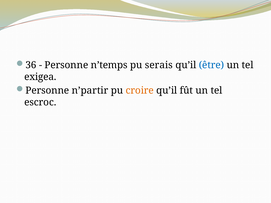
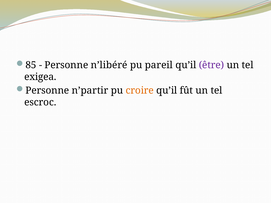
36: 36 -> 85 (31, 65)
n’temps: n’temps -> n’libéré (109, 65)
serais: serais -> pareil (159, 65)
être colour: blue -> purple (211, 65)
